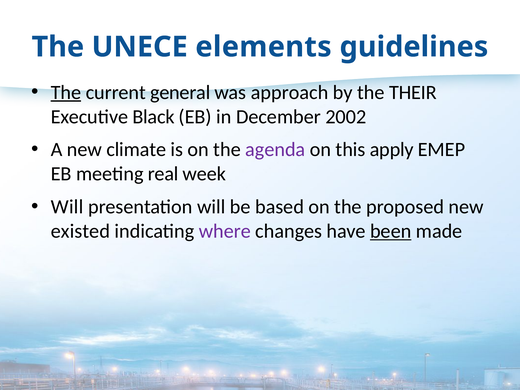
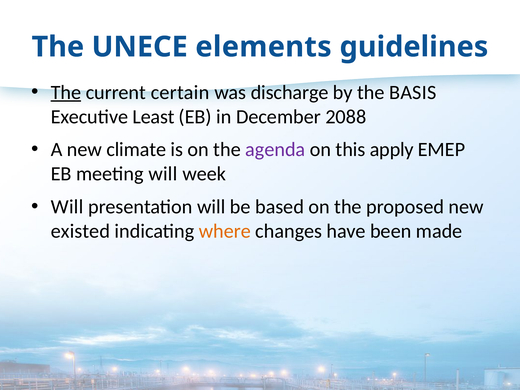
general: general -> certain (180, 92)
approach: approach -> discharge (290, 92)
THEIR: THEIR -> BASIS (413, 92)
Black: Black -> Least (153, 117)
2002: 2002 -> 2088 (346, 117)
meeting real: real -> will (163, 174)
where colour: purple -> orange (225, 231)
been underline: present -> none (391, 231)
